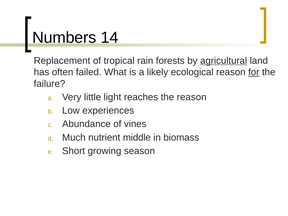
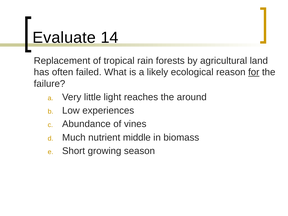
Numbers: Numbers -> Evaluate (64, 38)
agricultural underline: present -> none (224, 61)
the reason: reason -> around (192, 97)
